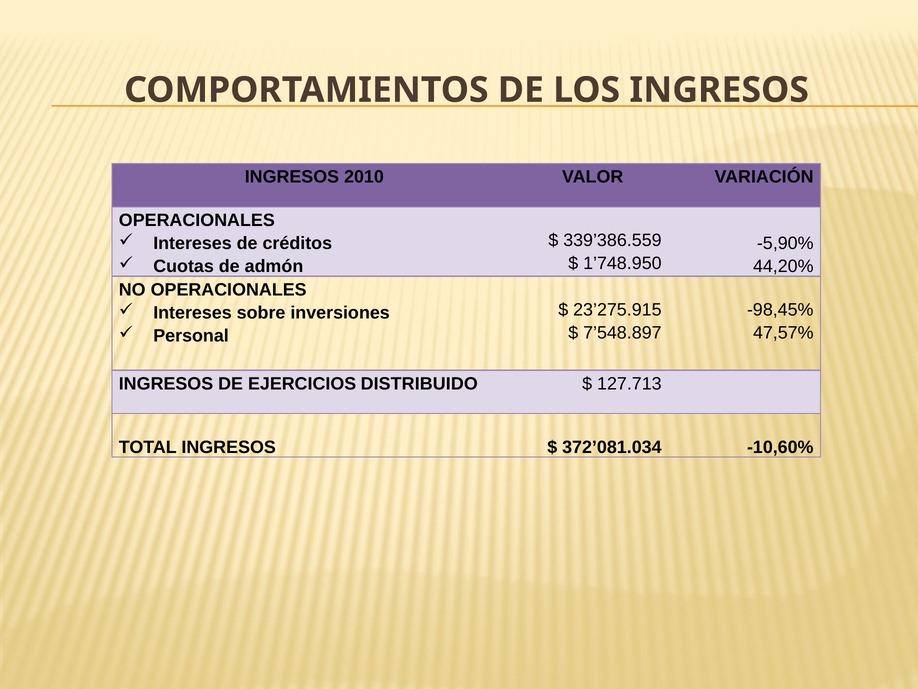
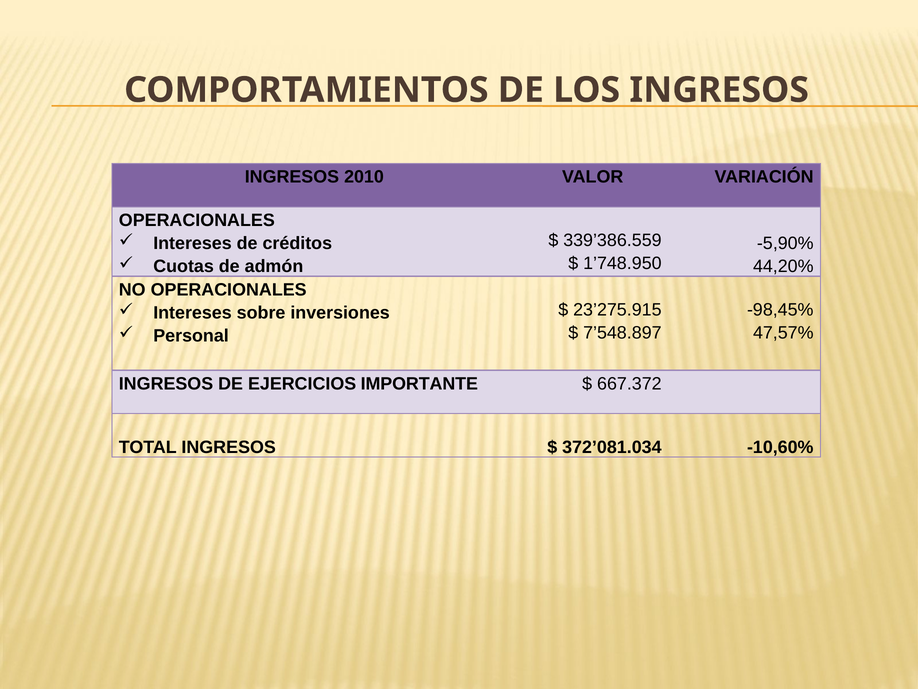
DISTRIBUIDO: DISTRIBUIDO -> IMPORTANTE (419, 383)
127.713: 127.713 -> 667.372 (629, 383)
